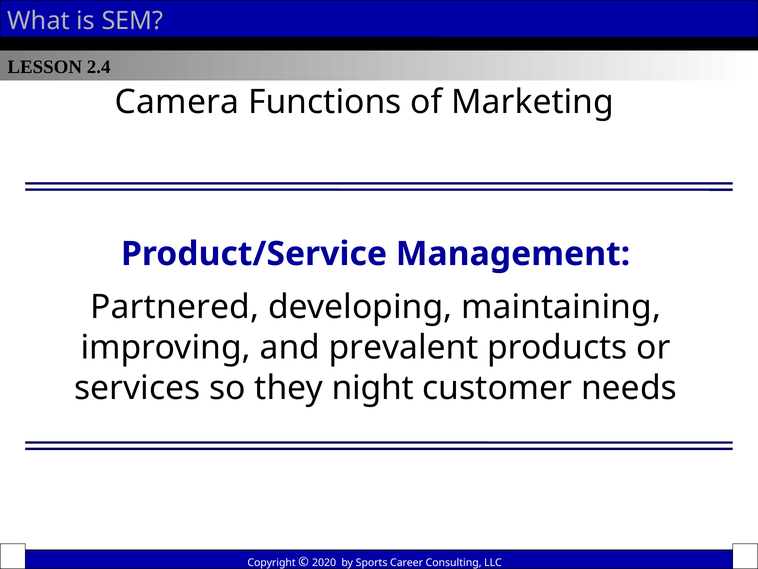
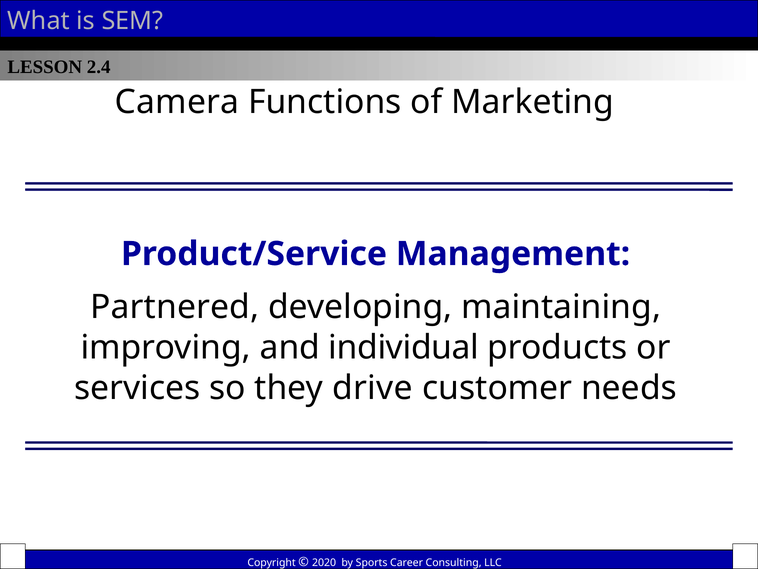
prevalent: prevalent -> individual (404, 347)
night: night -> drive (372, 388)
